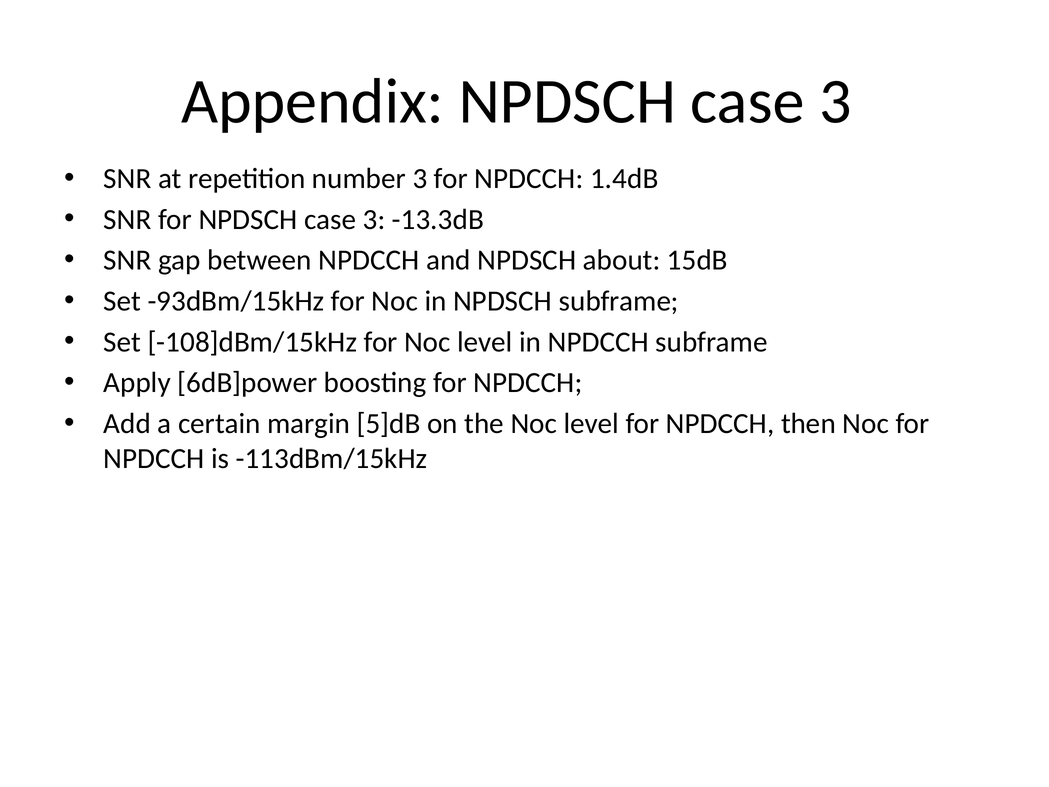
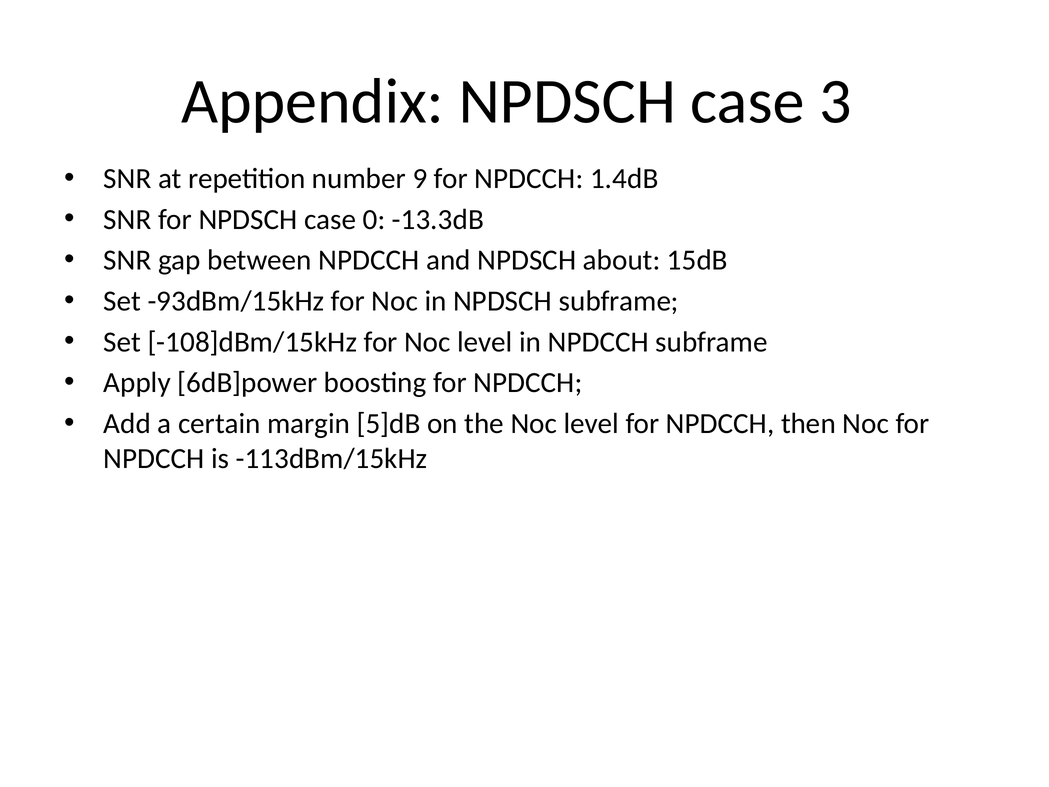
number 3: 3 -> 9 (420, 179)
for NPDSCH case 3: 3 -> 0 (374, 219)
